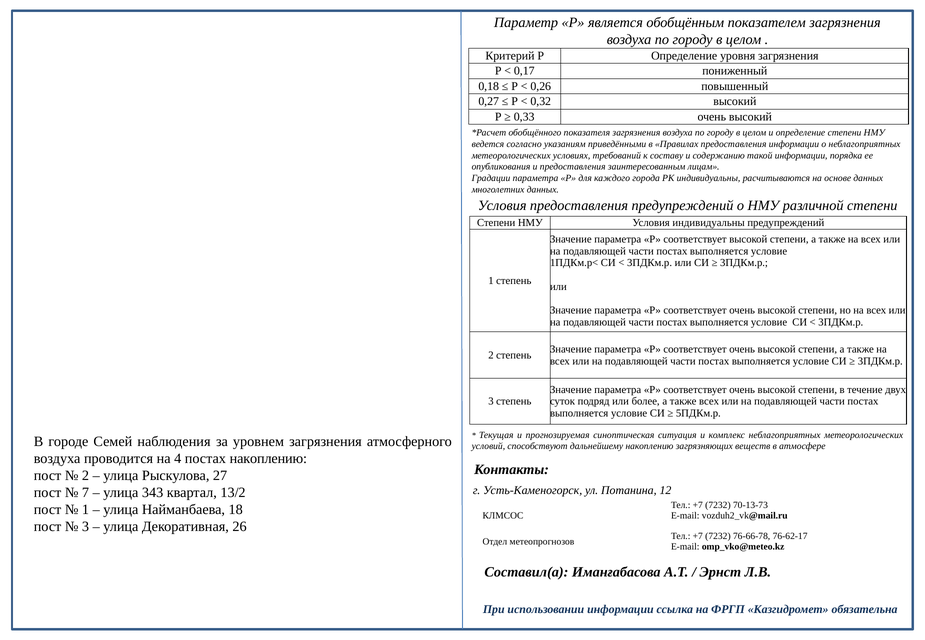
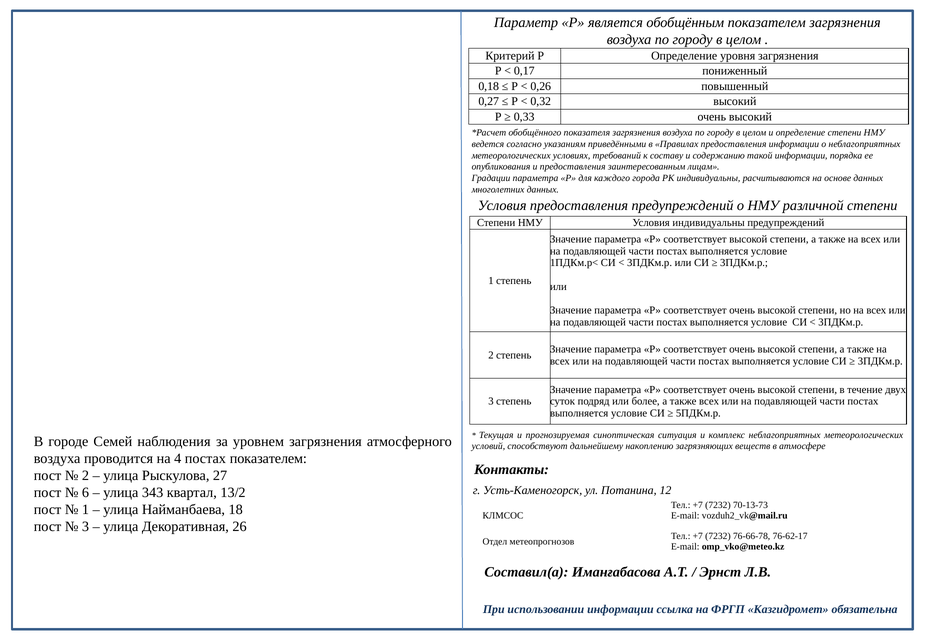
постах накоплению: накоплению -> показателем (268, 459)
7: 7 -> 6 (86, 493)
